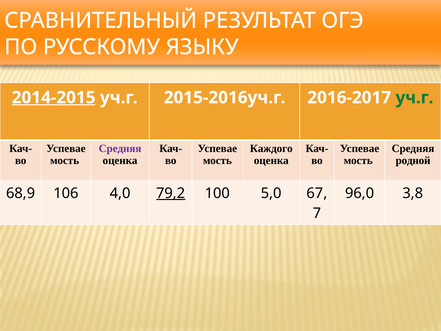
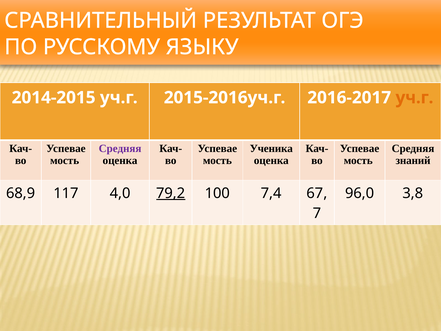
2014-2015 underline: present -> none (54, 98)
уч.г colour: green -> orange (414, 98)
Каждого: Каждого -> Ученика (271, 148)
родной: родной -> знаний (413, 161)
106: 106 -> 117 (66, 193)
5,0: 5,0 -> 7,4 (271, 193)
